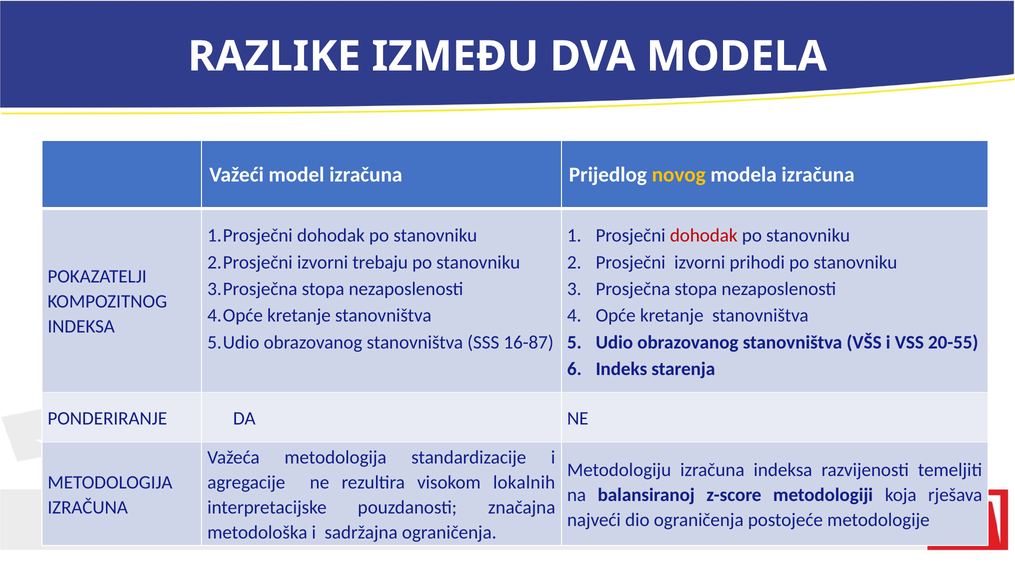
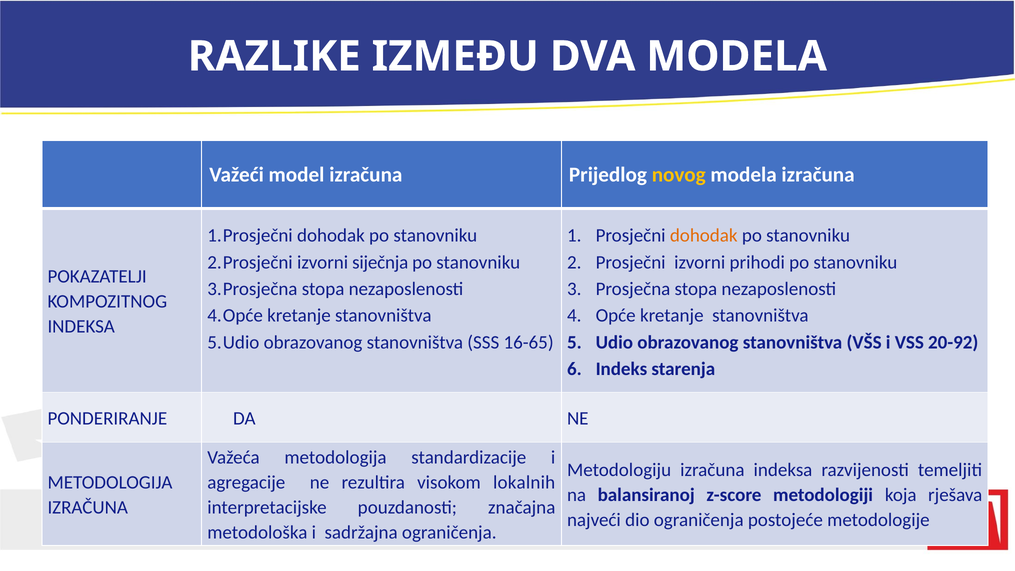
dohodak colour: red -> orange (704, 236)
trebaju: trebaju -> siječnja (380, 262)
16-87: 16-87 -> 16-65 (529, 342)
20-55: 20-55 -> 20-92 (953, 342)
